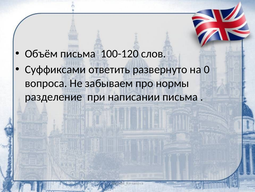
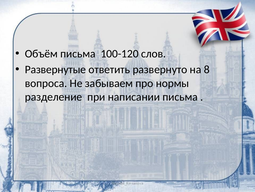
Суффиксами: Суффиксами -> Развернутые (55, 69)
0: 0 -> 8 (207, 69)
